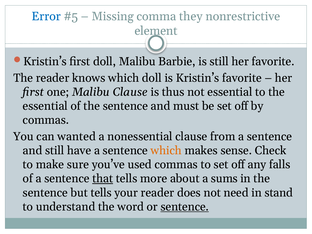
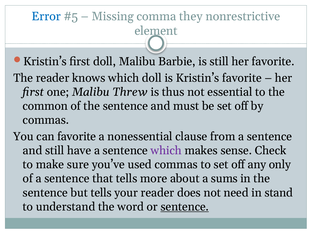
Malibu Clause: Clause -> Threw (130, 92)
essential: essential -> common (45, 106)
can wanted: wanted -> favorite (77, 136)
which colour: orange -> purple (166, 151)
falls: falls -> only (280, 165)
that underline: present -> none (103, 179)
